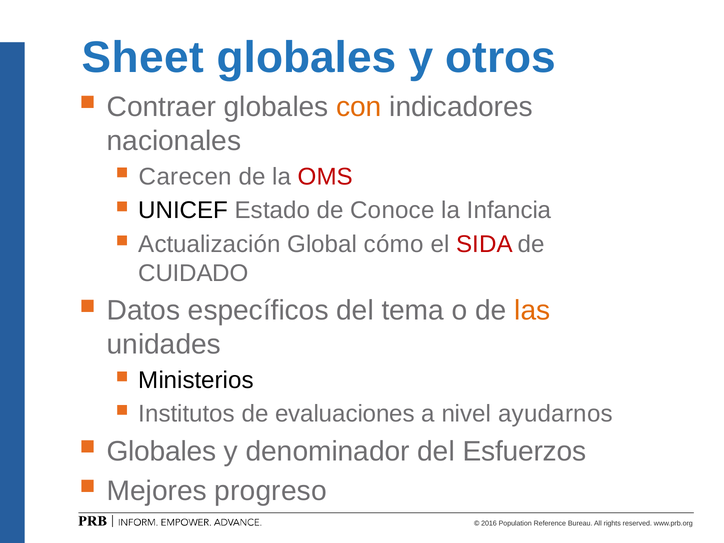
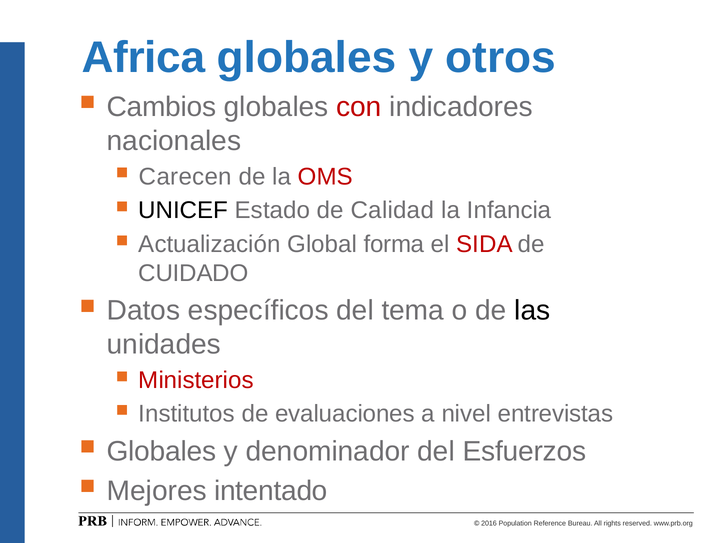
Sheet: Sheet -> Africa (143, 57)
Contraer: Contraer -> Cambios (162, 107)
con colour: orange -> red (359, 107)
Conoce: Conoce -> Calidad (392, 210)
cómo: cómo -> forma (394, 244)
las colour: orange -> black (532, 310)
Ministerios colour: black -> red (196, 380)
ayudarnos: ayudarnos -> entrevistas (556, 414)
progreso: progreso -> intentado (271, 491)
